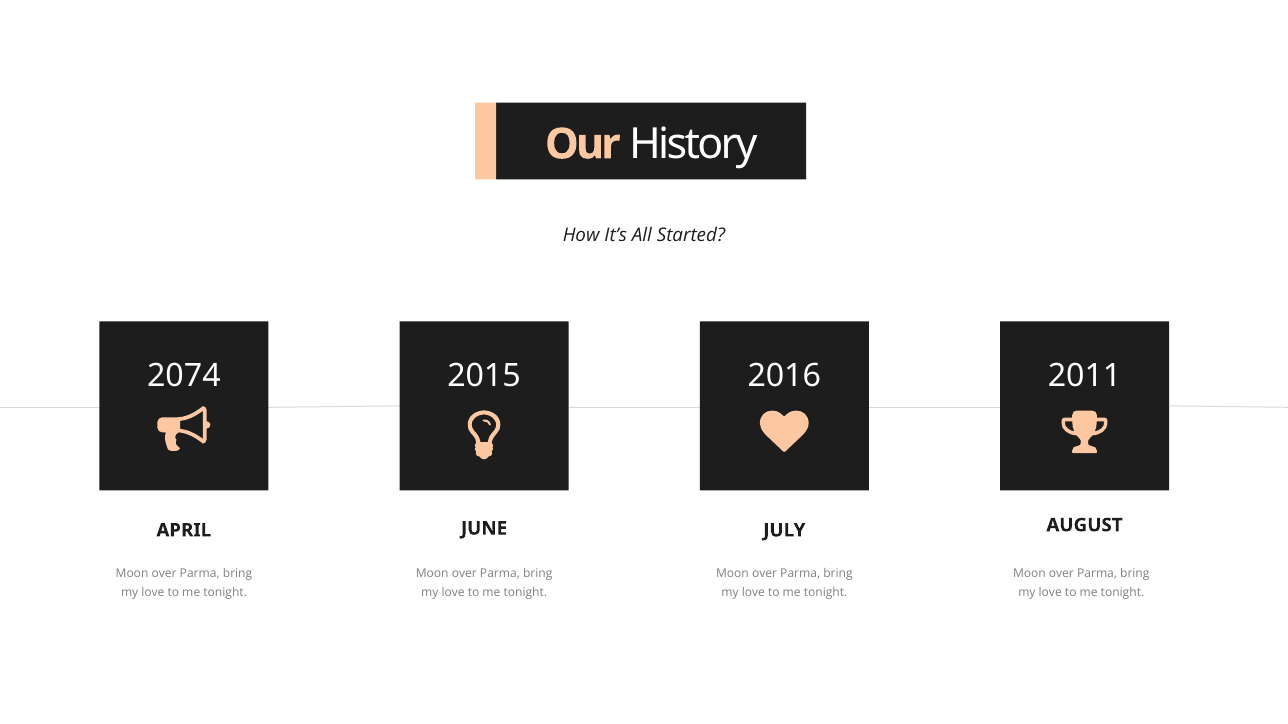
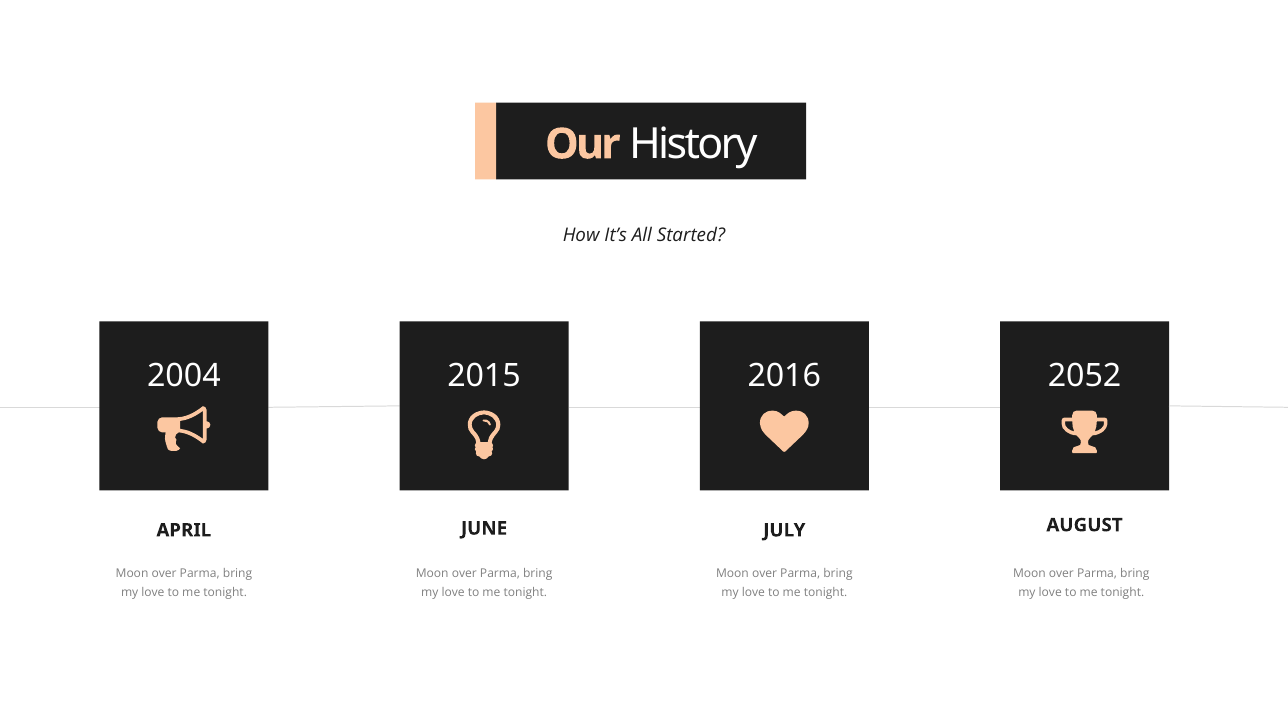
2074: 2074 -> 2004 (184, 376)
2011: 2011 -> 2052 (1085, 376)
